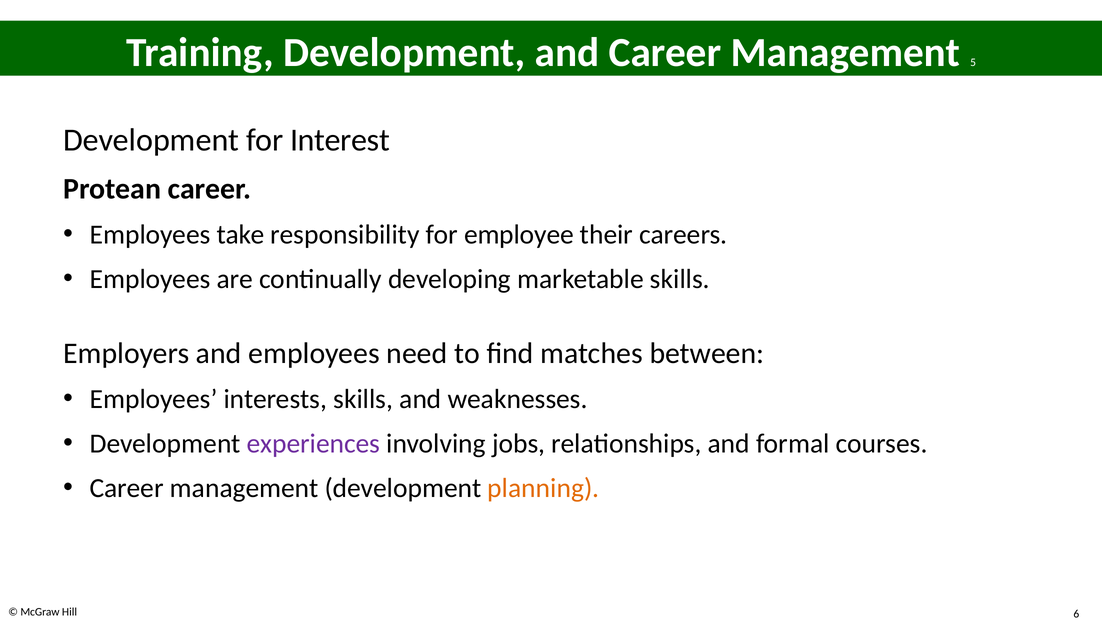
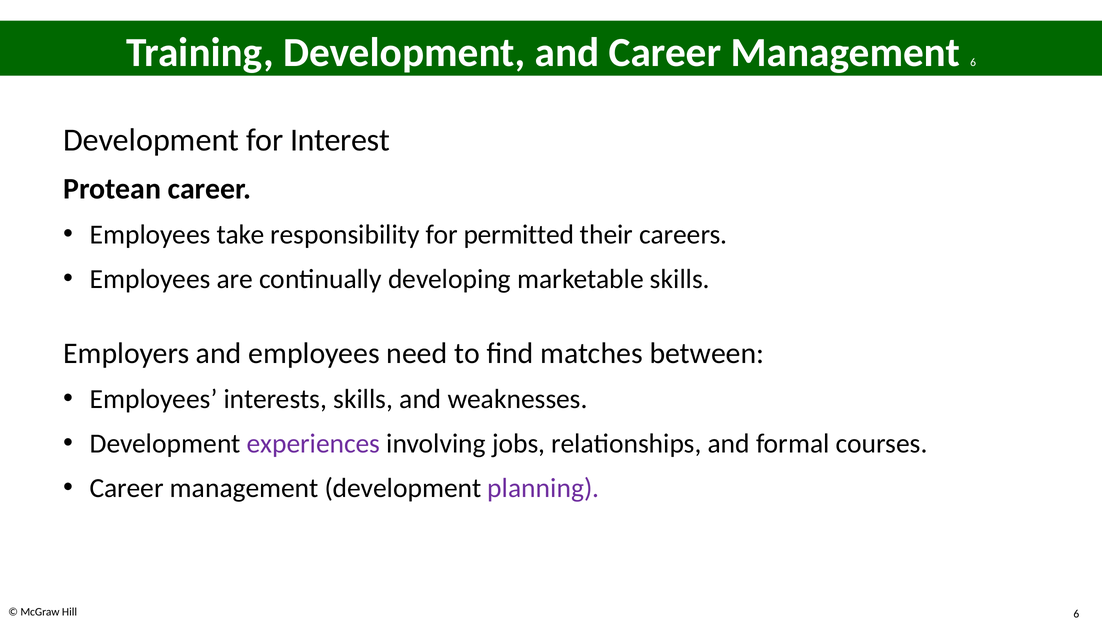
Management 5: 5 -> 6 (973, 62)
employee: employee -> permitted (519, 235)
planning colour: orange -> purple (543, 488)
